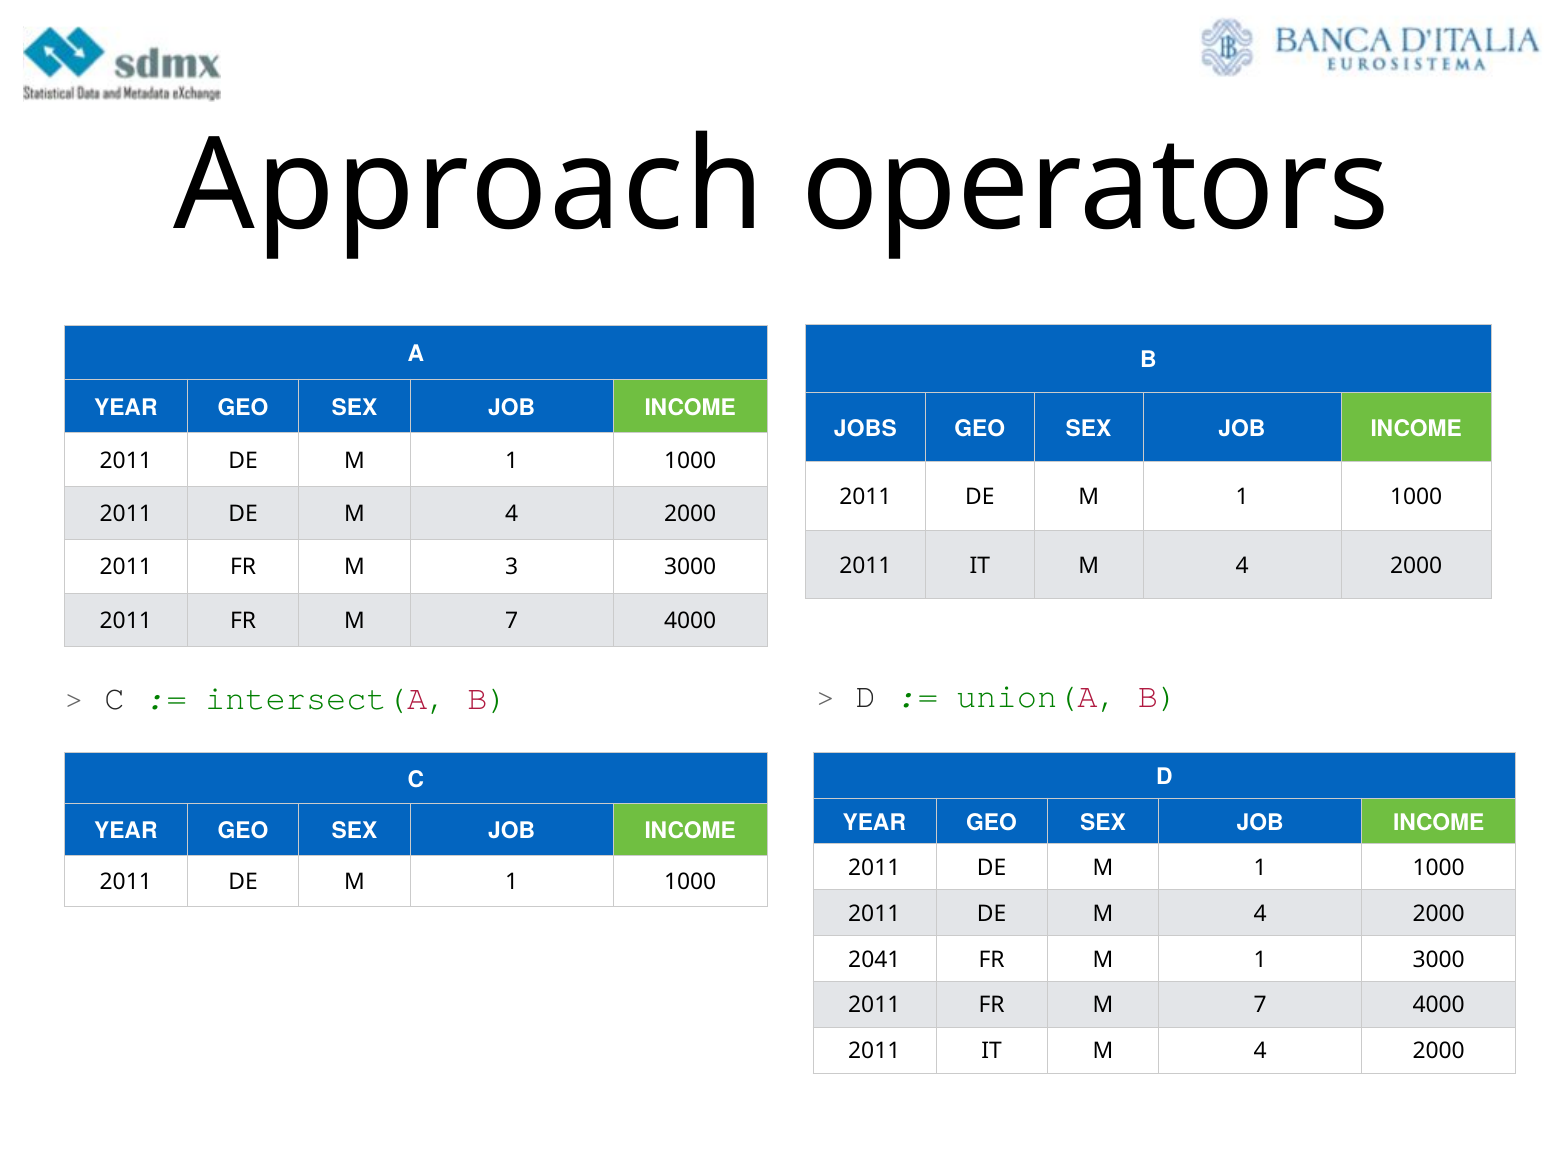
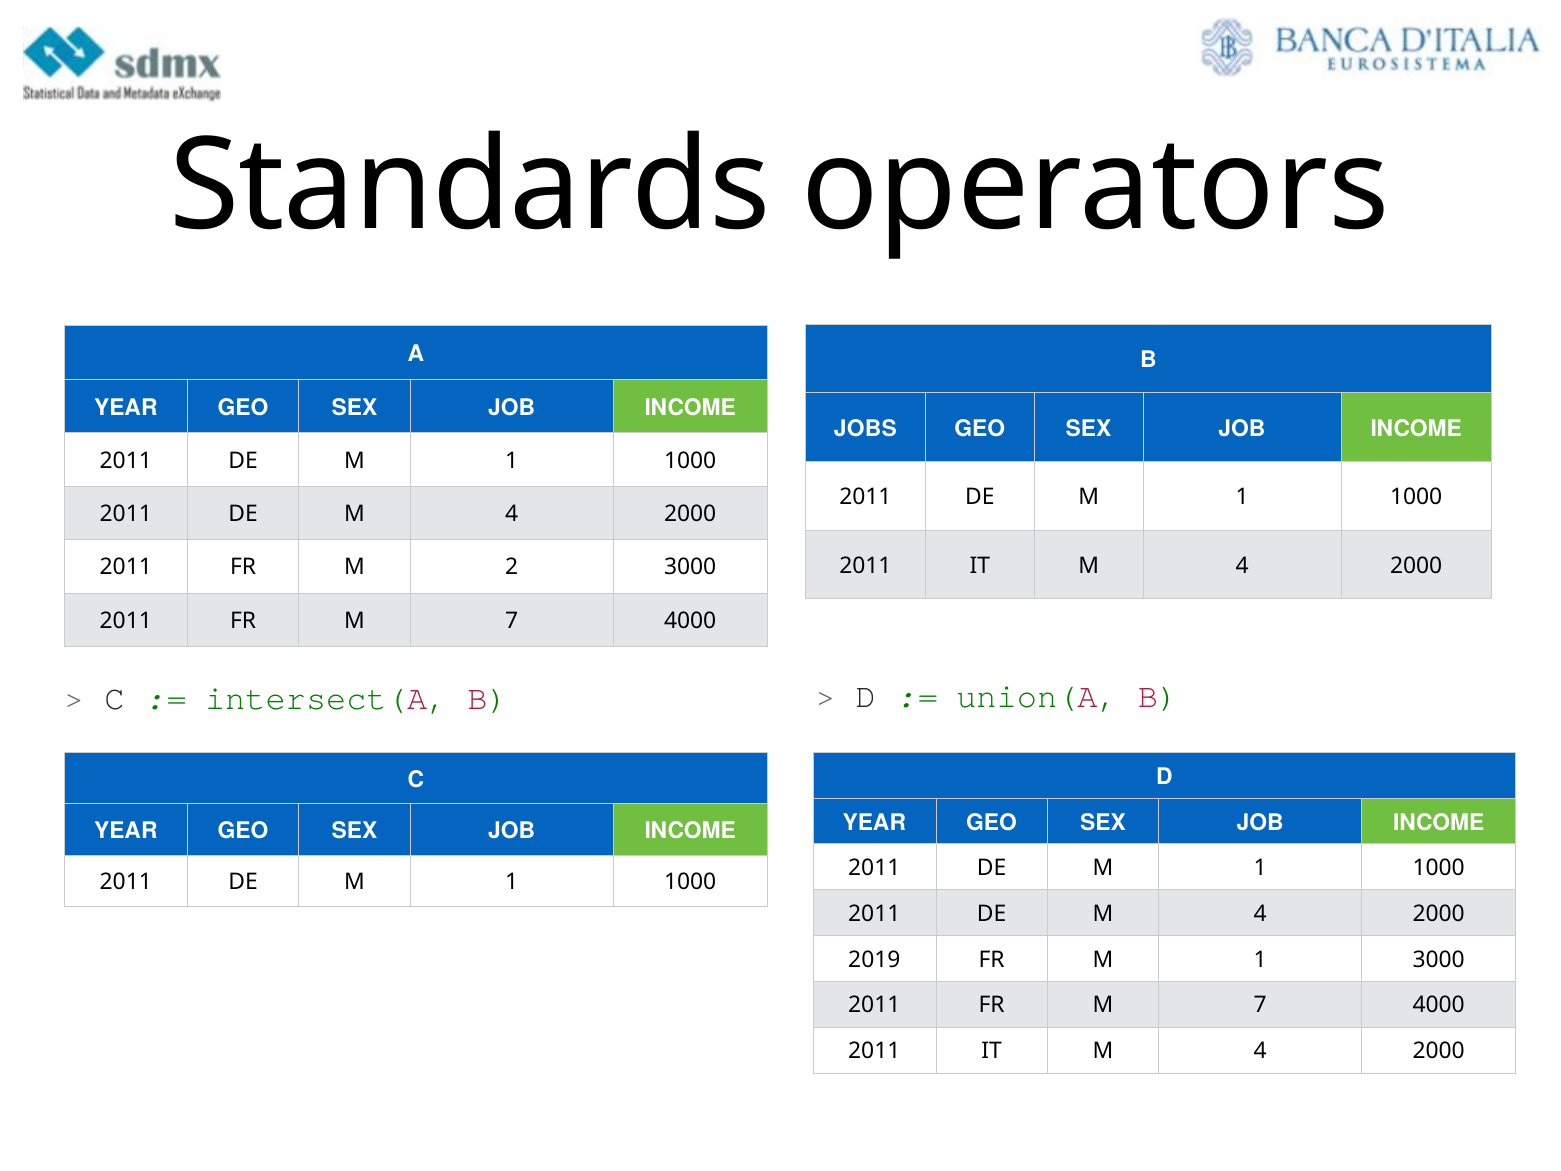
Approach: Approach -> Standards (470, 186)
3: 3 -> 2 (512, 567)
2041: 2041 -> 2019 (874, 959)
